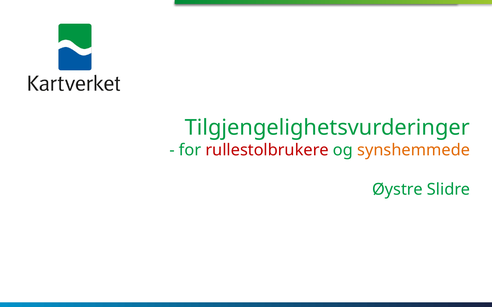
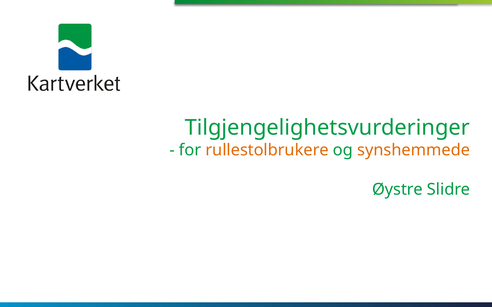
rullestolbrukere colour: red -> orange (267, 150)
